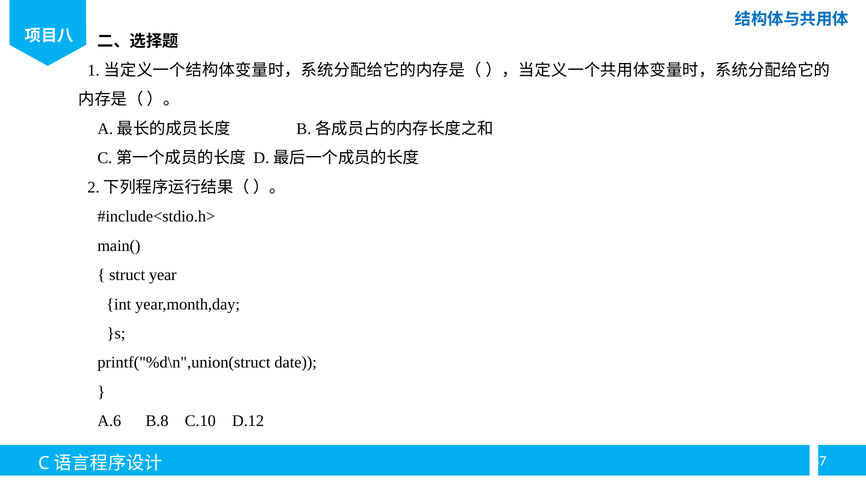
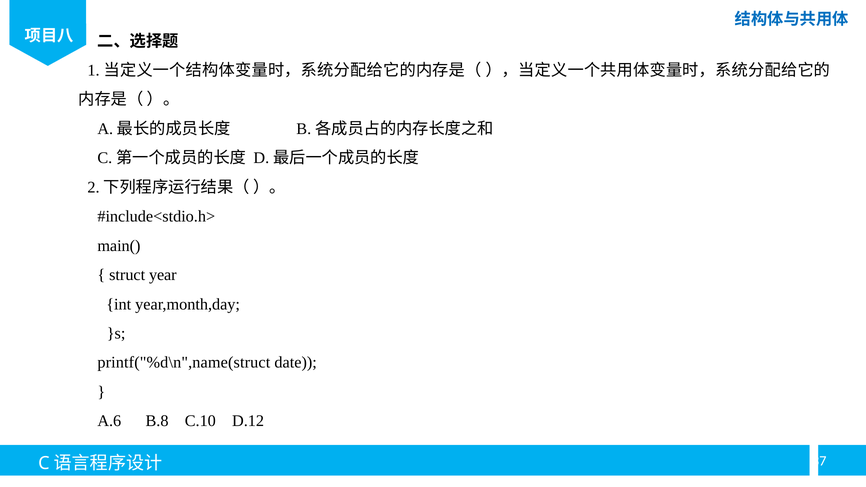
printf("%d\n",union(struct: printf("%d\n",union(struct -> printf("%d\n",name(struct (184, 363)
